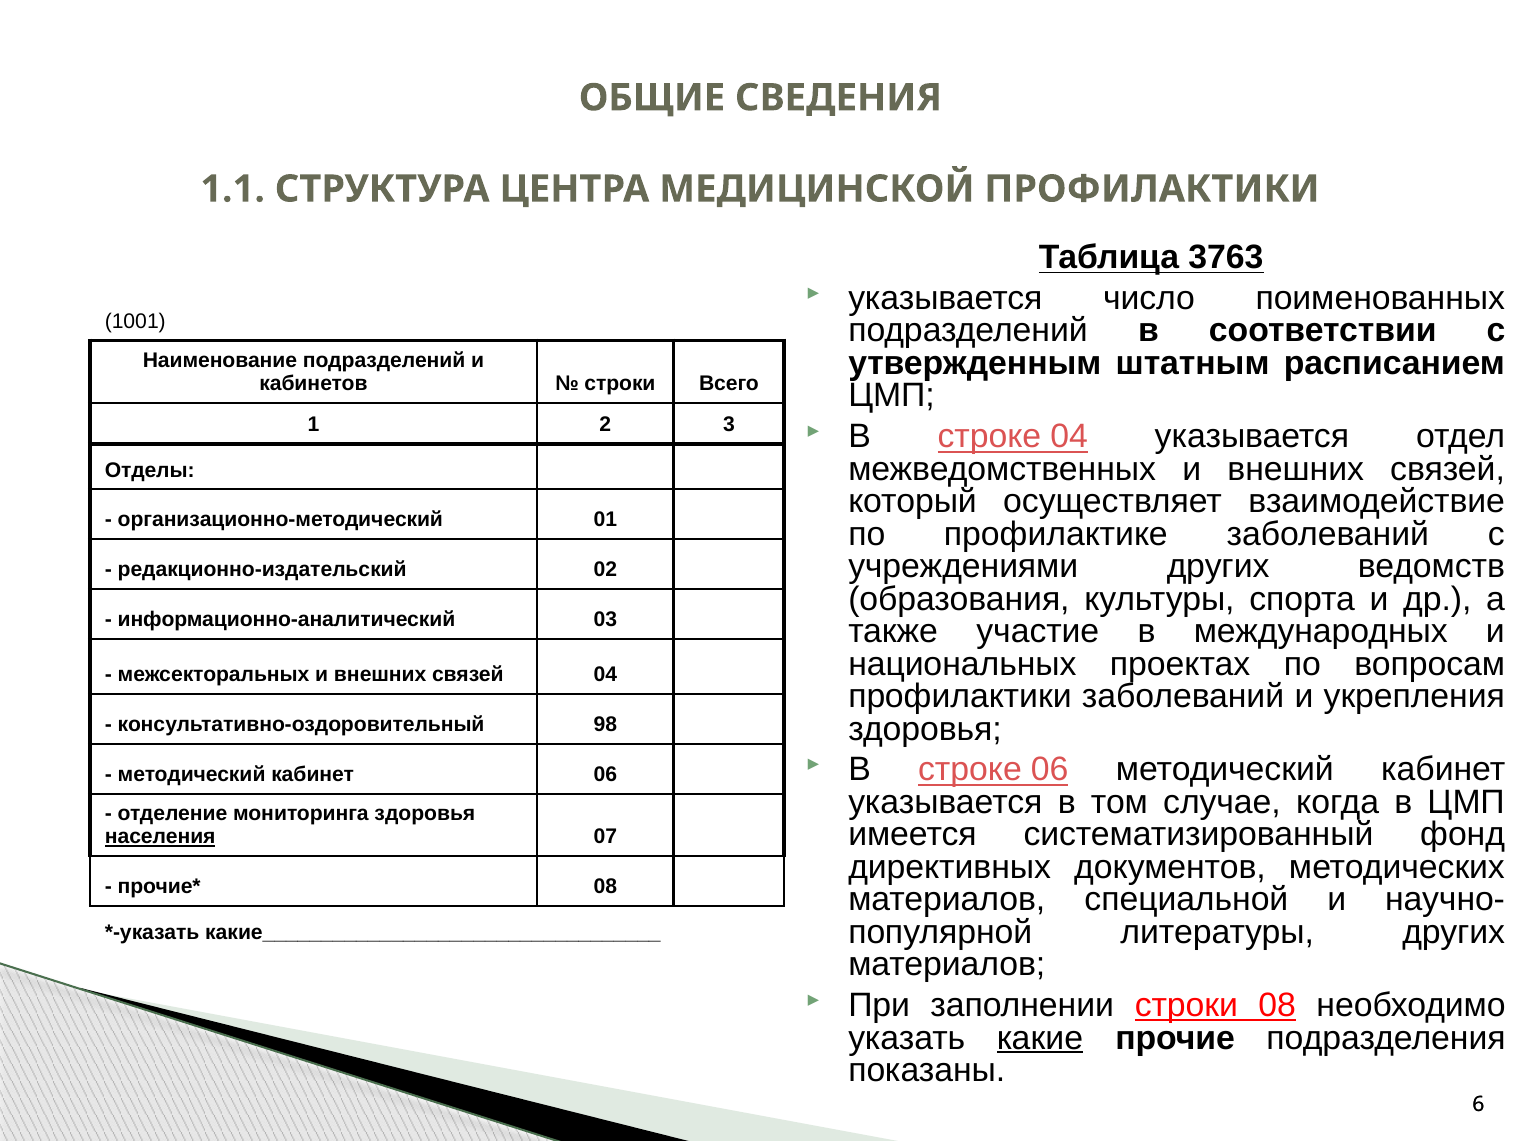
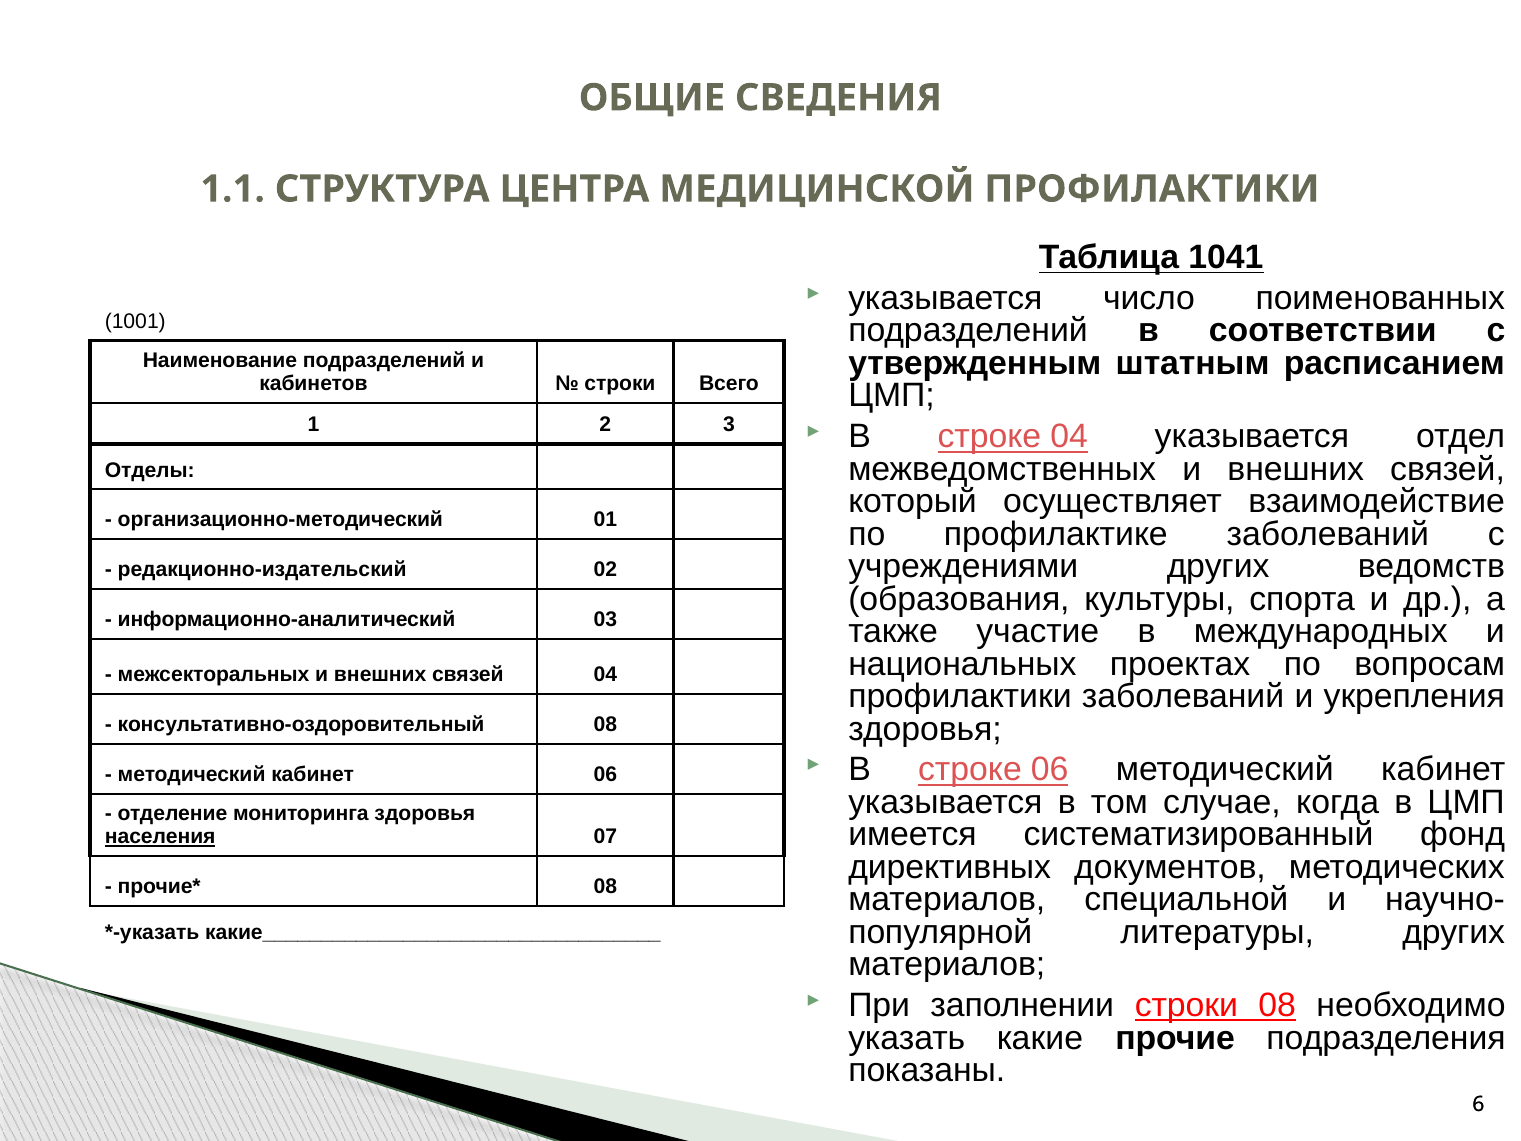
3763: 3763 -> 1041 (1226, 257)
консультативно-оздоровительный 98: 98 -> 08 (605, 725)
какие underline: present -> none (1040, 1038)
